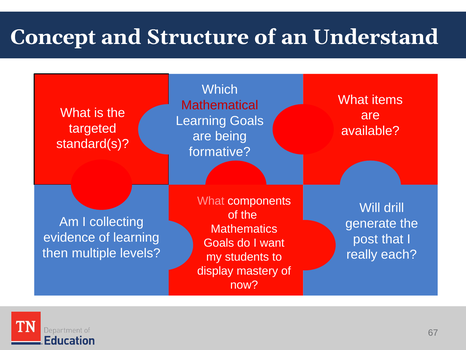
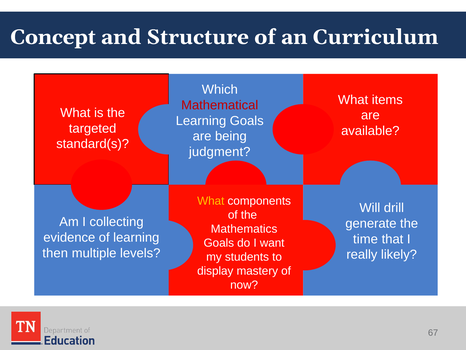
Understand: Understand -> Curriculum (376, 37)
formative: formative -> judgment (220, 152)
What colour: pink -> yellow (211, 201)
post: post -> time (365, 239)
each: each -> likely (399, 254)
